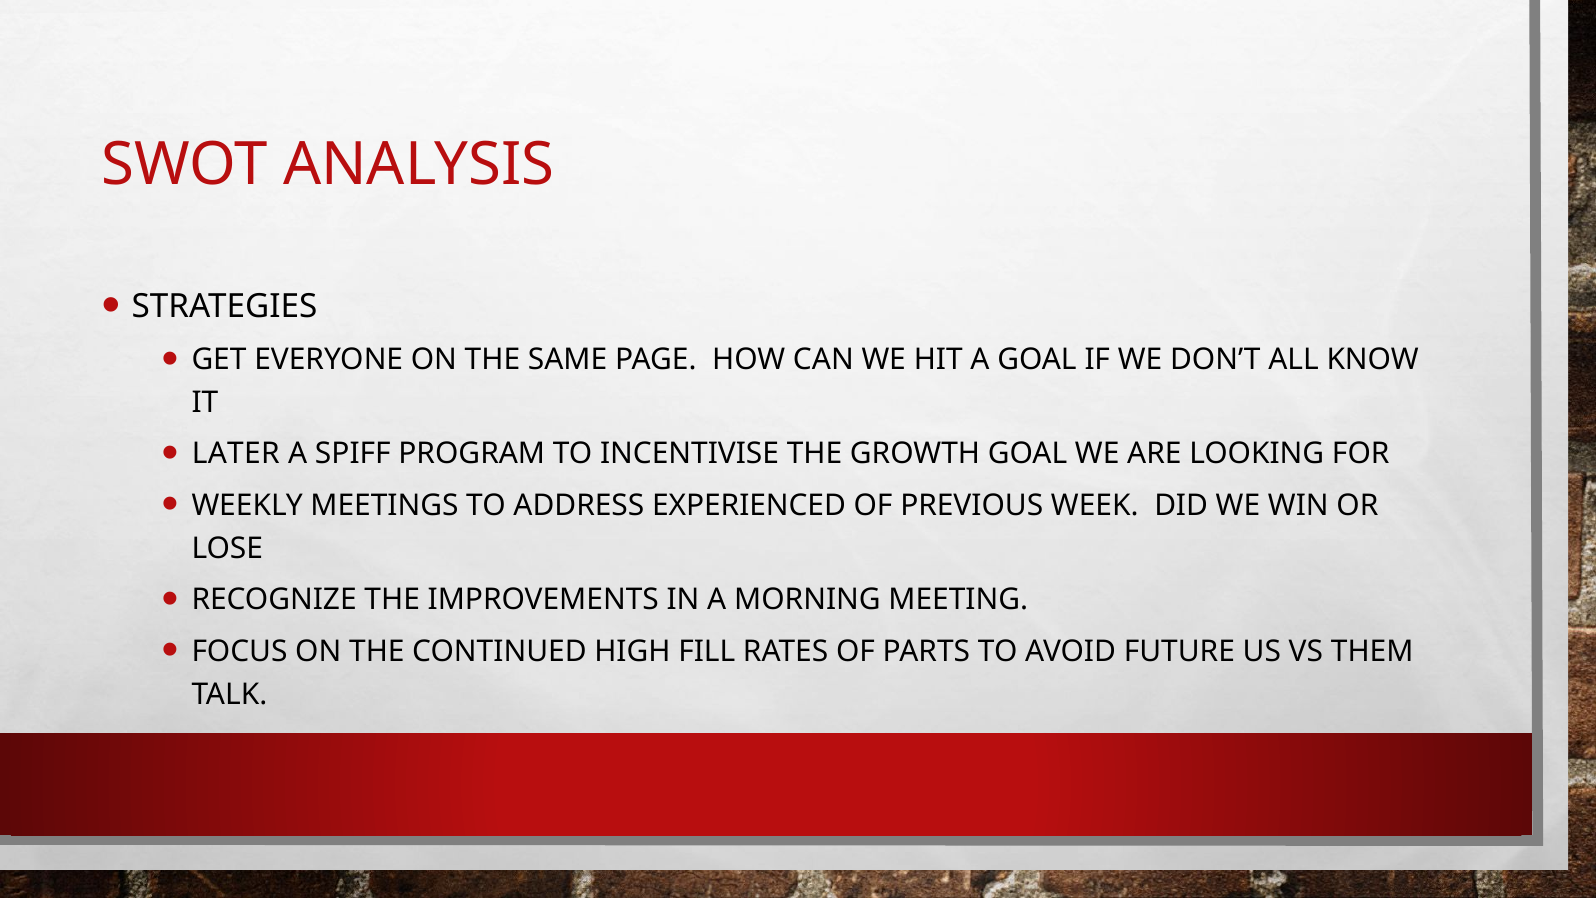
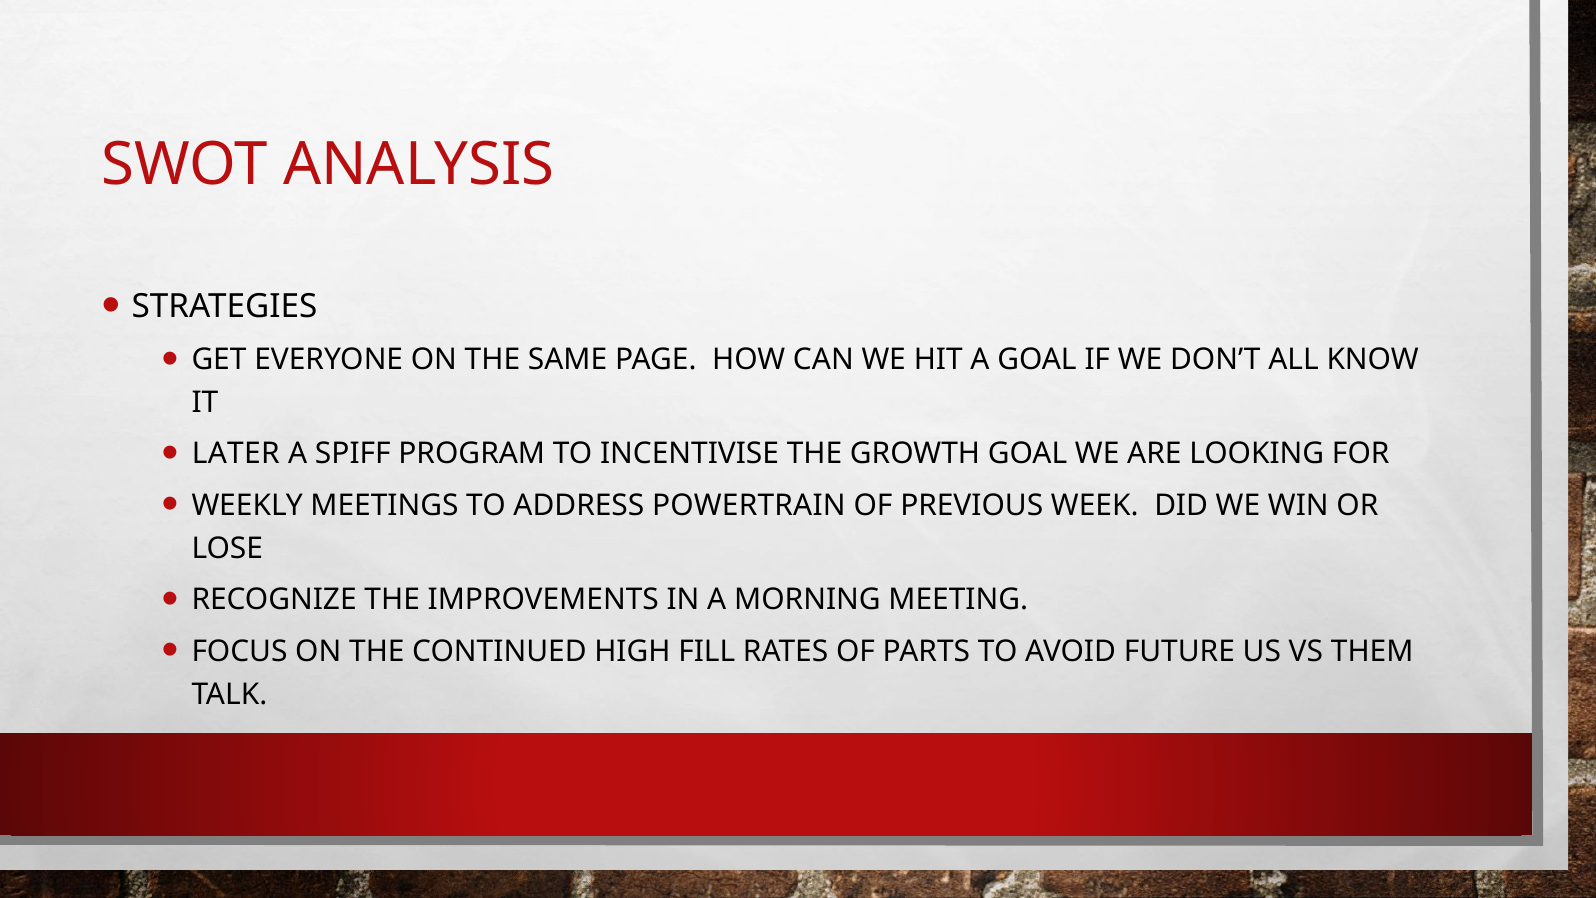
EXPERIENCED: EXPERIENCED -> POWERTRAIN (749, 505)
